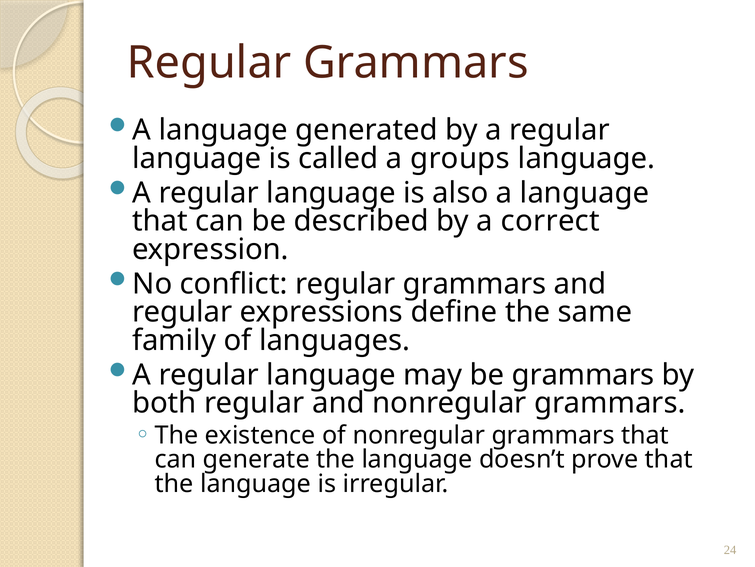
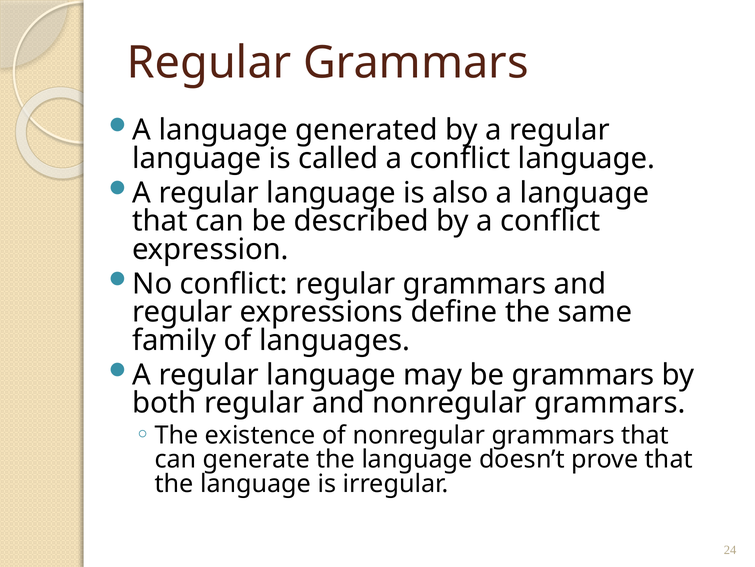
called a groups: groups -> conflict (460, 158)
by a correct: correct -> conflict (550, 221)
